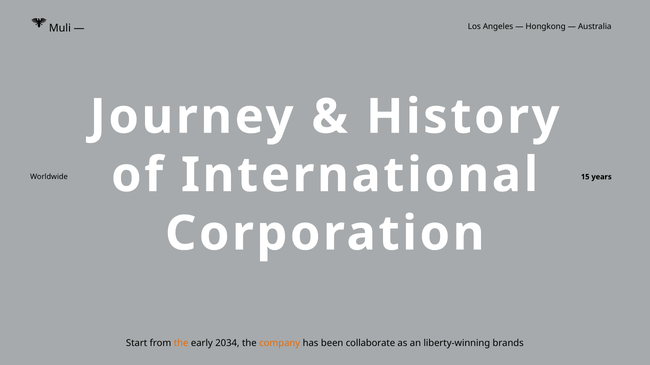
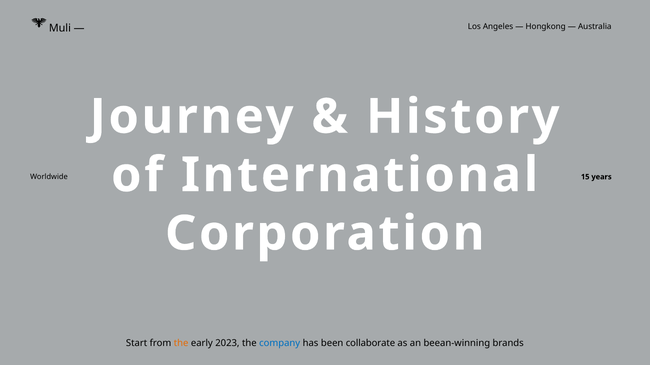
2034: 2034 -> 2023 (227, 344)
company colour: orange -> blue (280, 344)
liberty-winning: liberty-winning -> beean-winning (457, 344)
